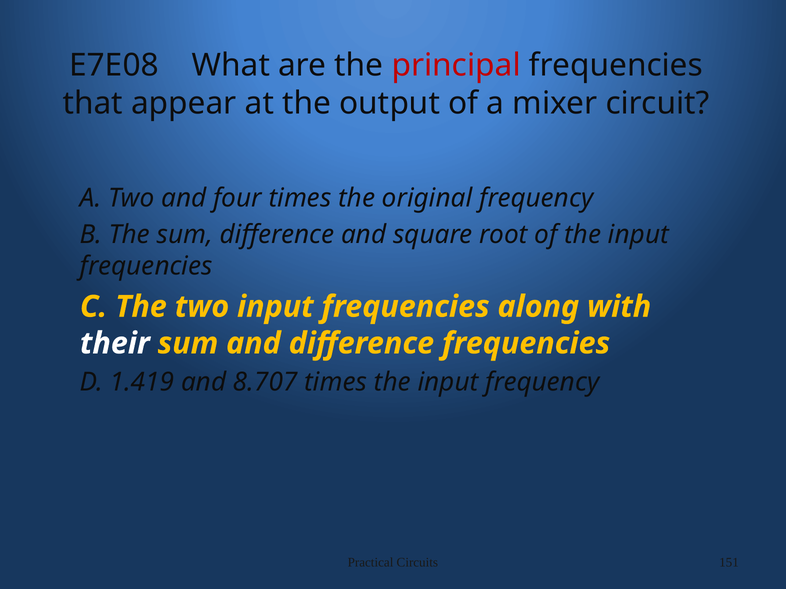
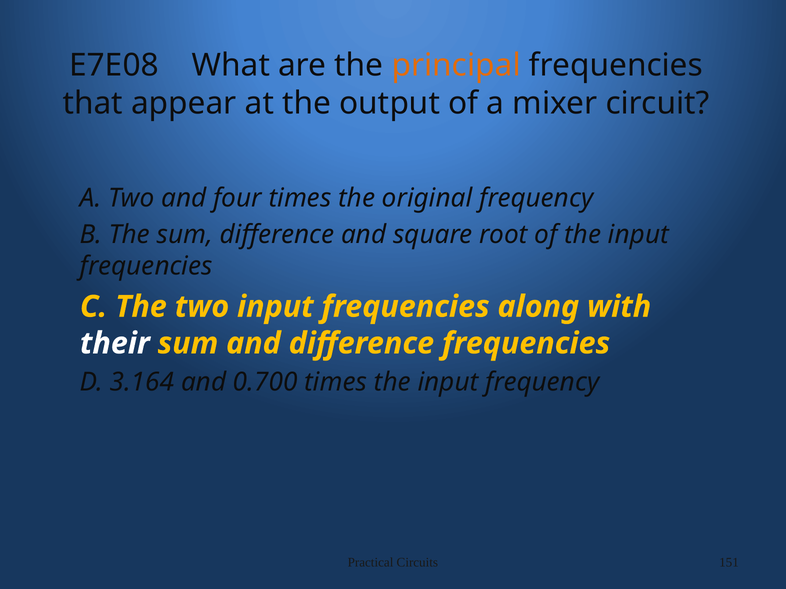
principal colour: red -> orange (456, 65)
1.419: 1.419 -> 3.164 (142, 383)
8.707: 8.707 -> 0.700 (265, 383)
